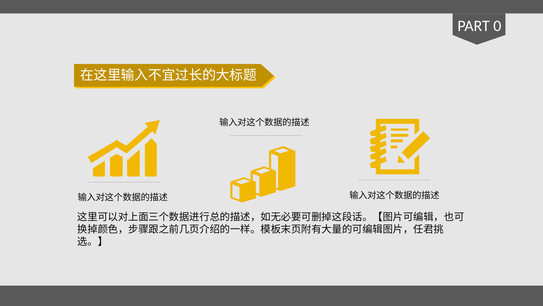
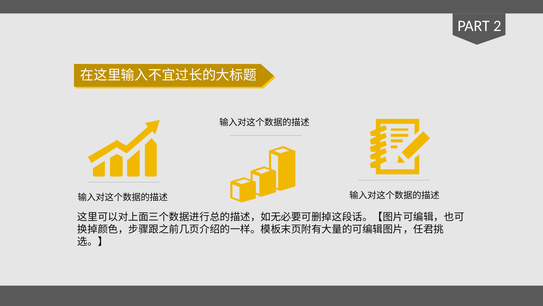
0: 0 -> 2 (497, 26)
